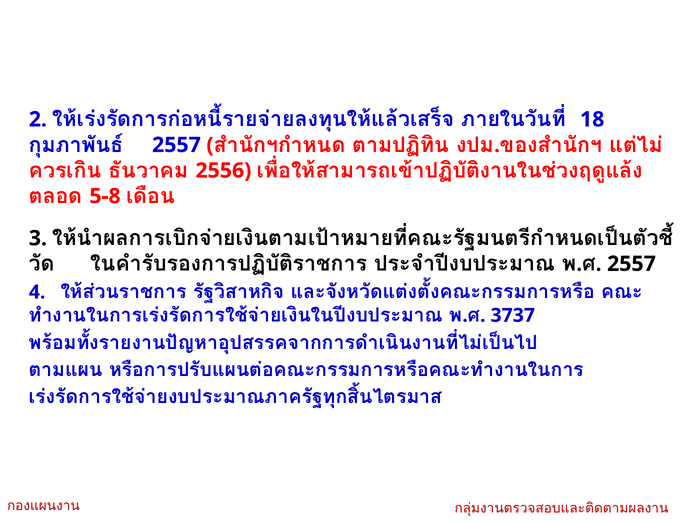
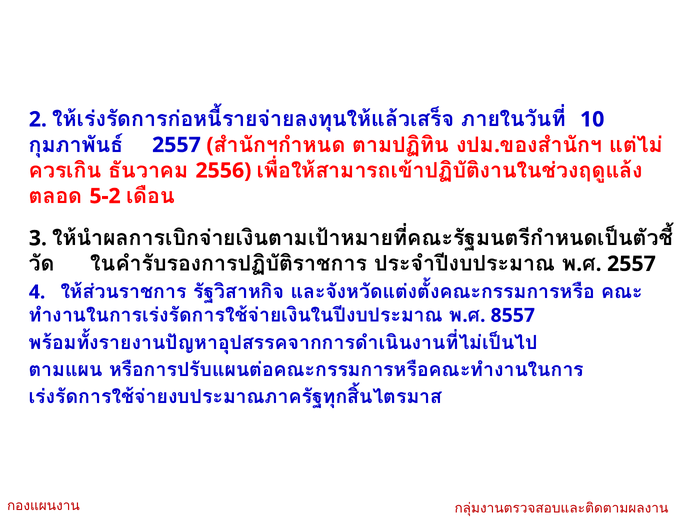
18: 18 -> 10 (592, 119)
5-8: 5-8 -> 5-2 (105, 196)
3737: 3737 -> 8557 (513, 316)
